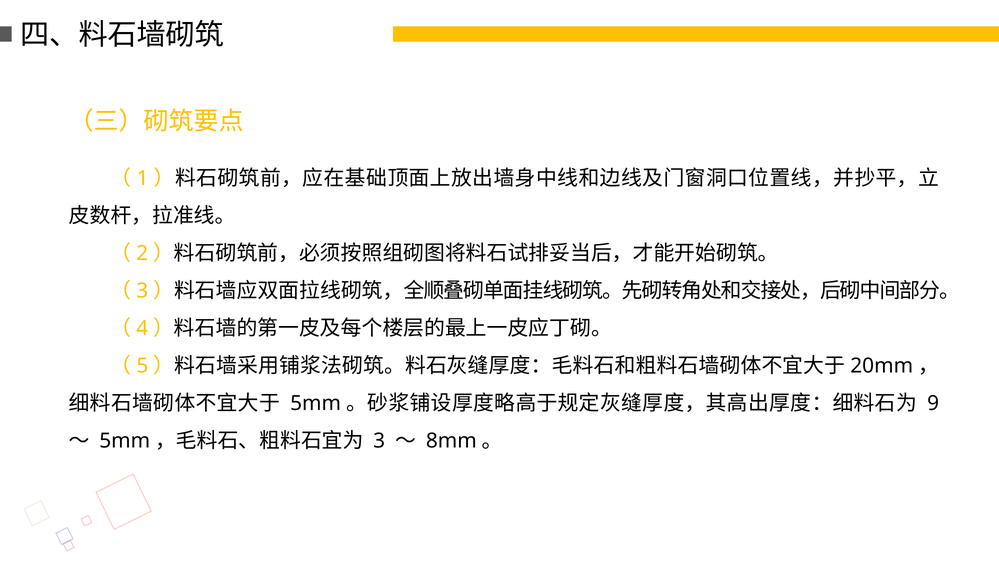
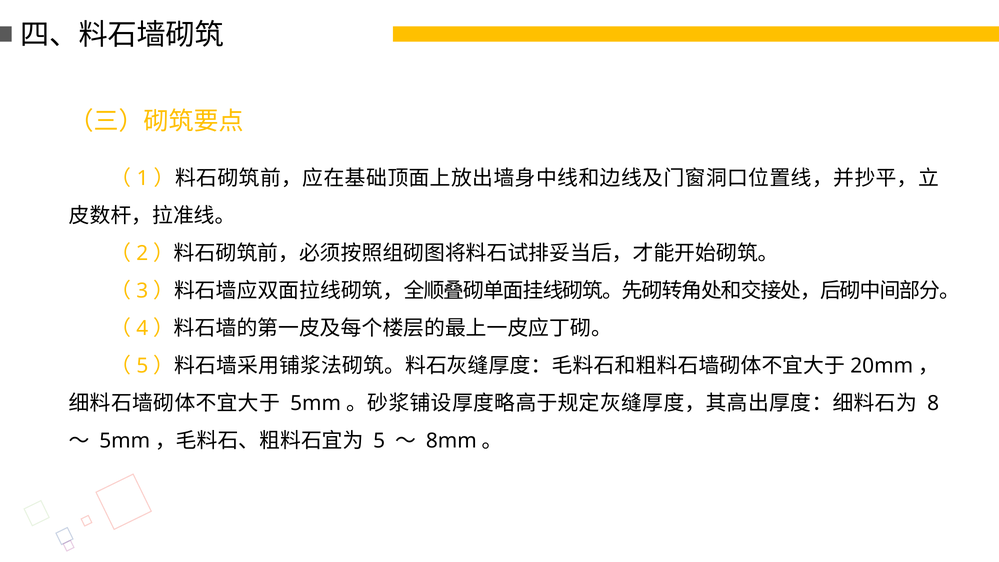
9: 9 -> 8 (933, 403)
3: 3 -> 5 (379, 441)
